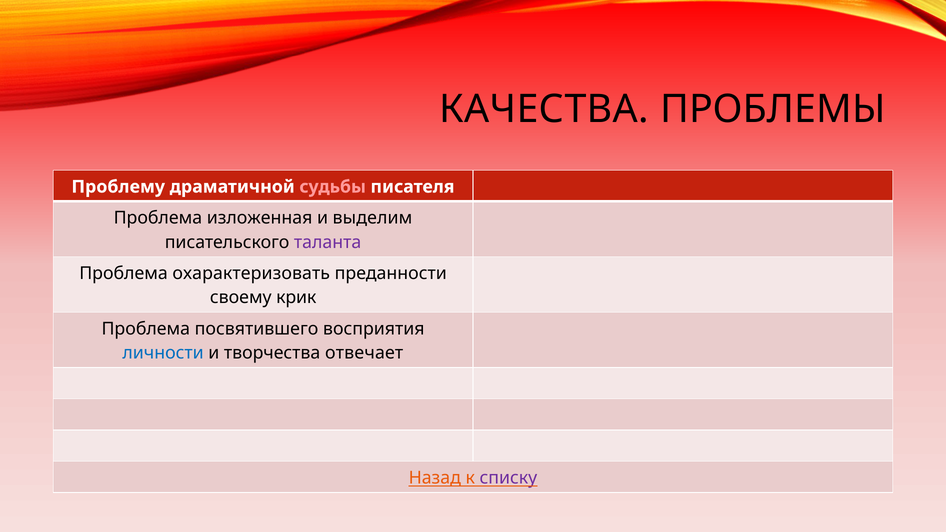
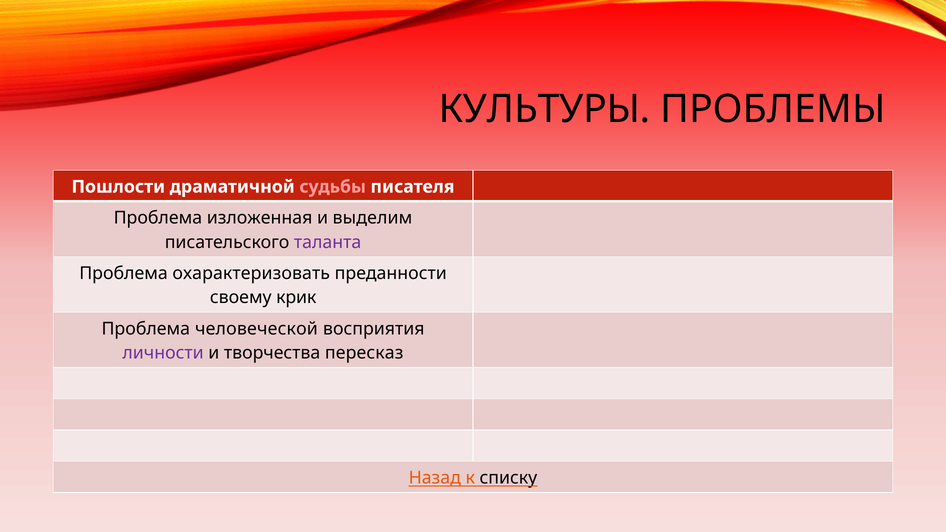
КАЧЕСТВА: КАЧЕСТВА -> КУЛЬТУРЫ (544, 109)
Проблему: Проблему -> Пошлости (118, 187)
посвятившего: посвятившего -> человеческой (256, 329)
личности colour: blue -> purple (163, 353)
отвечает: отвечает -> пересказ (364, 353)
списку colour: purple -> black (508, 478)
